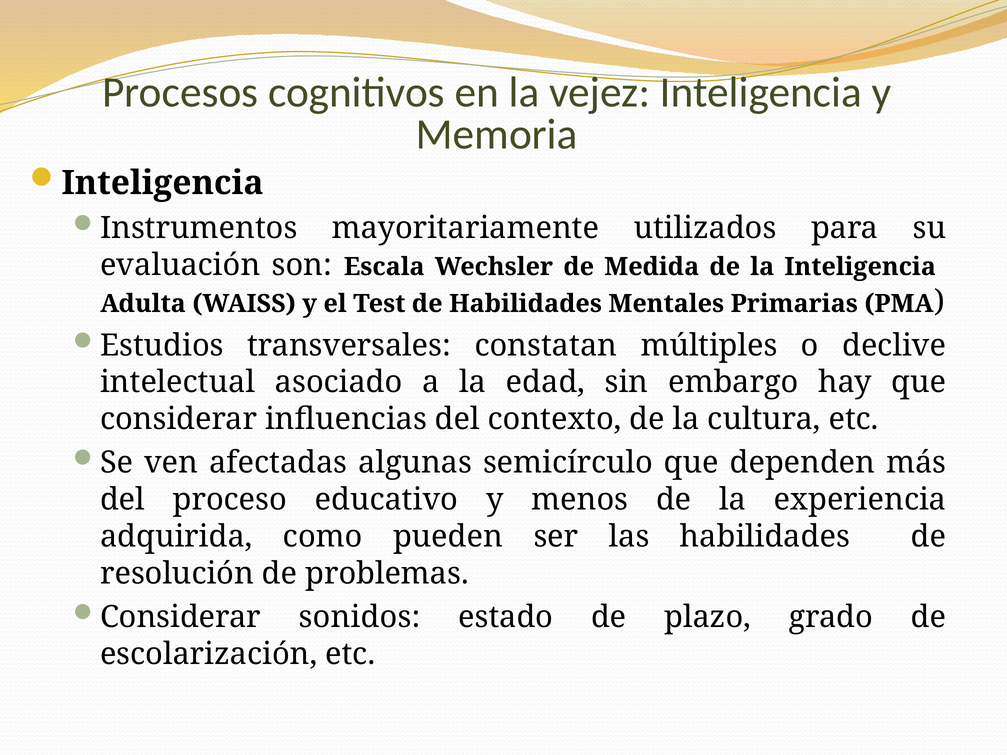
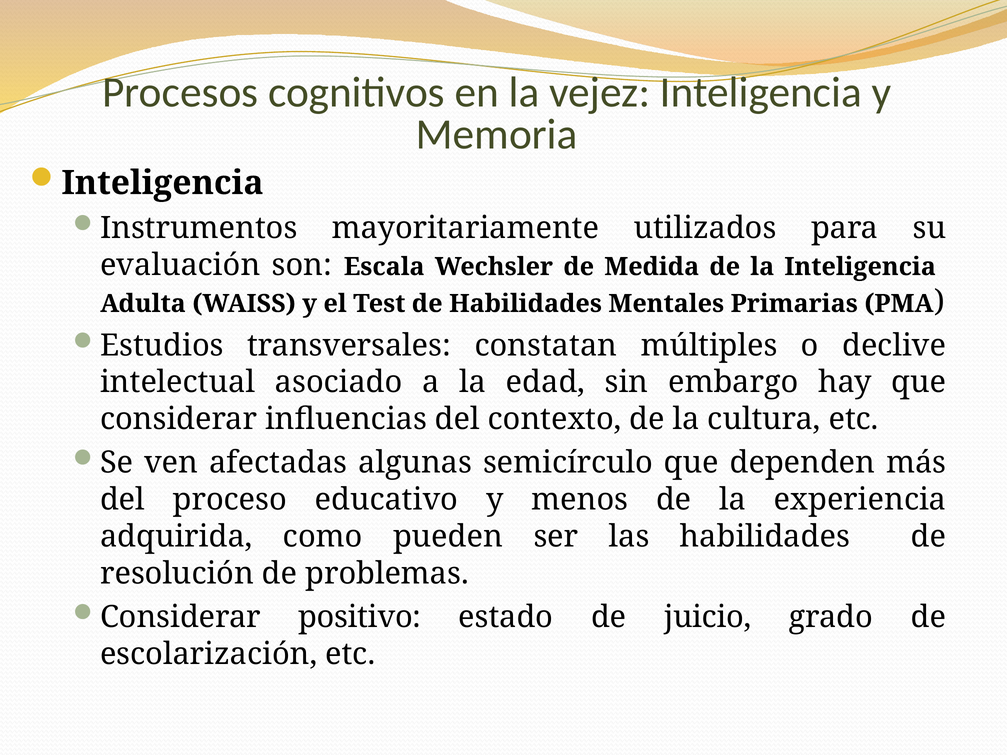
sonidos: sonidos -> positivo (360, 617)
plazo: plazo -> juicio (708, 617)
